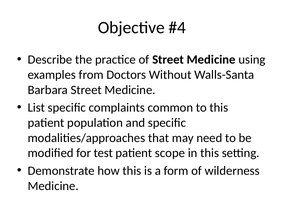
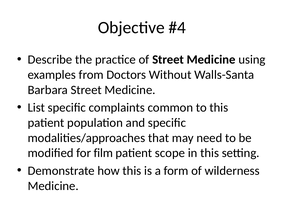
test: test -> film (103, 153)
